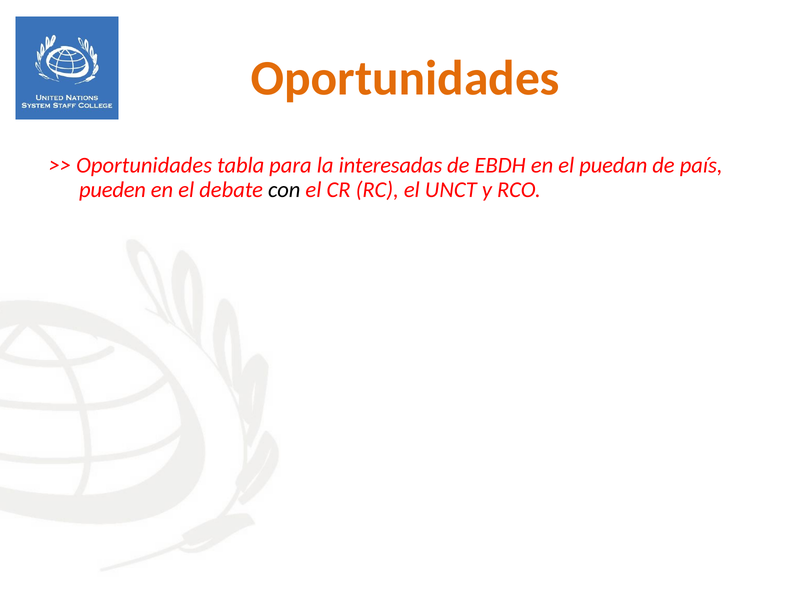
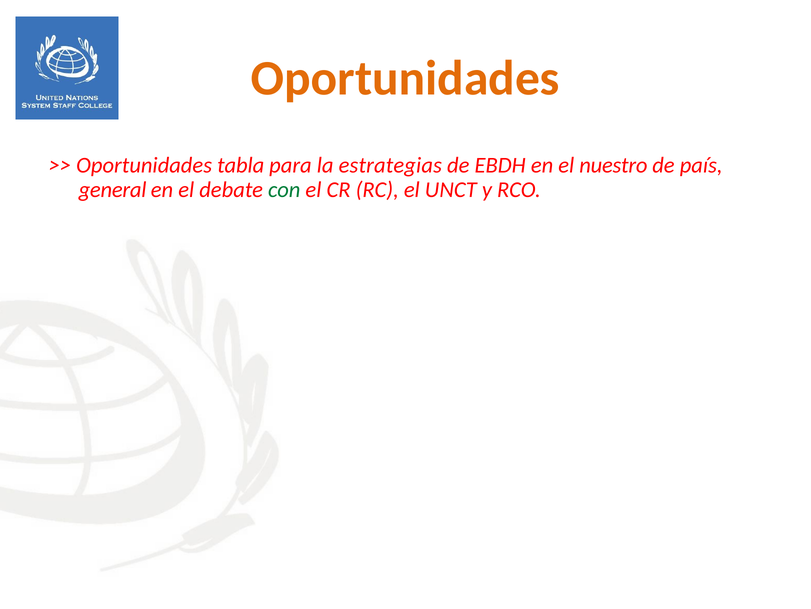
interesadas: interesadas -> estrategias (390, 165)
puedan: puedan -> nuestro (613, 165)
pueden: pueden -> general (113, 190)
con colour: black -> green (284, 190)
